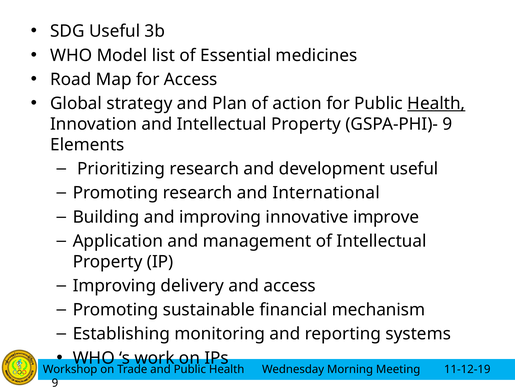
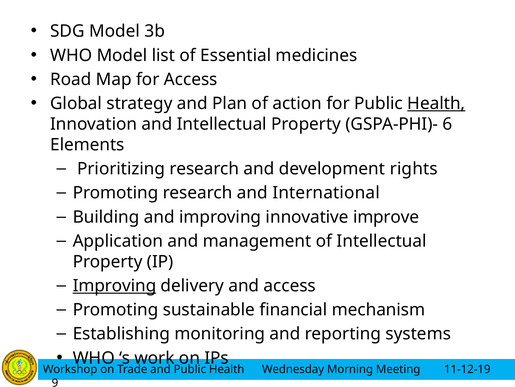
SDG Useful: Useful -> Model (115, 31)
GSPA-PHI)- 9: 9 -> 6 (448, 124)
development useful: useful -> rights (414, 169)
Improving underline: none -> present (114, 285)
